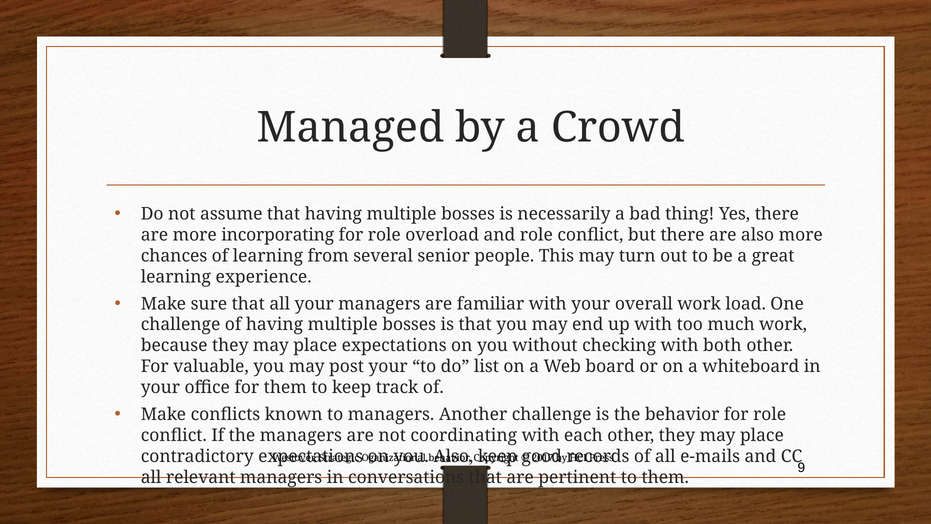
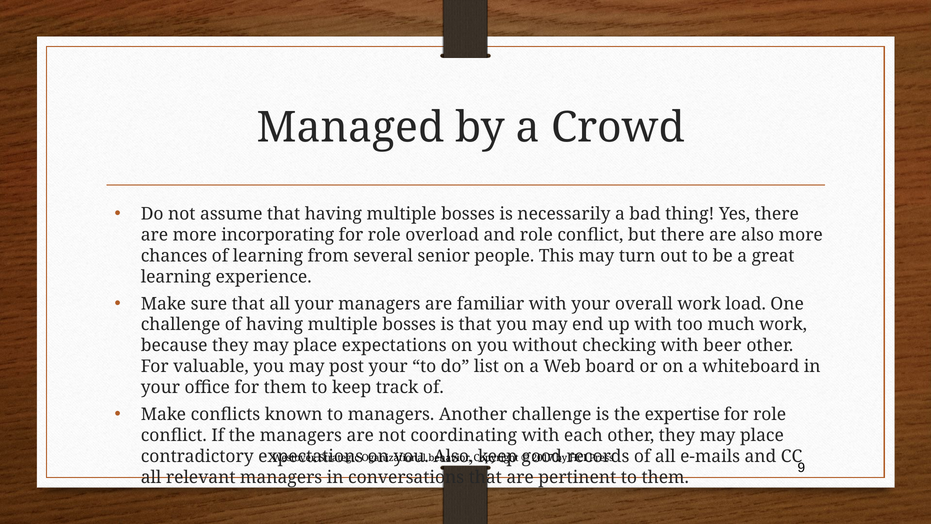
both: both -> beer (722, 345)
the behavior: behavior -> expertise (682, 414)
